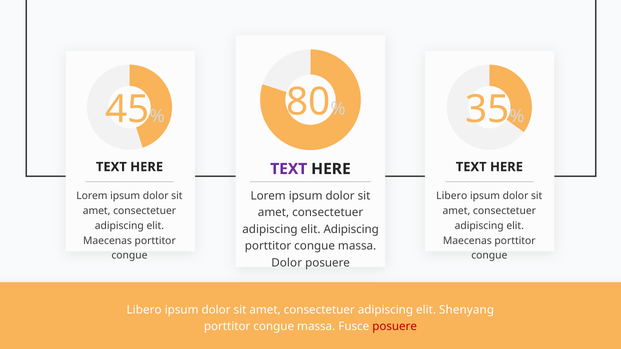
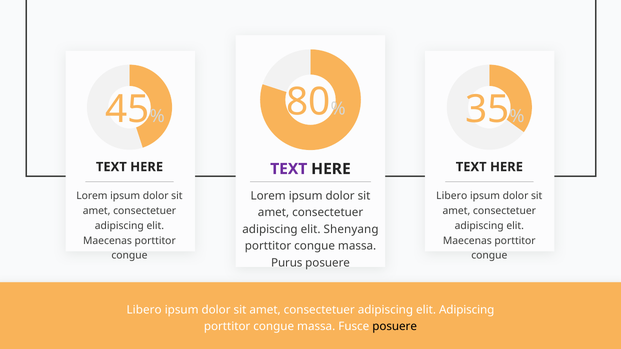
elit Adipiscing: Adipiscing -> Shenyang (351, 229)
Dolor: Dolor -> Purus (287, 263)
elit Shenyang: Shenyang -> Adipiscing (467, 310)
posuere colour: red -> black (395, 327)
